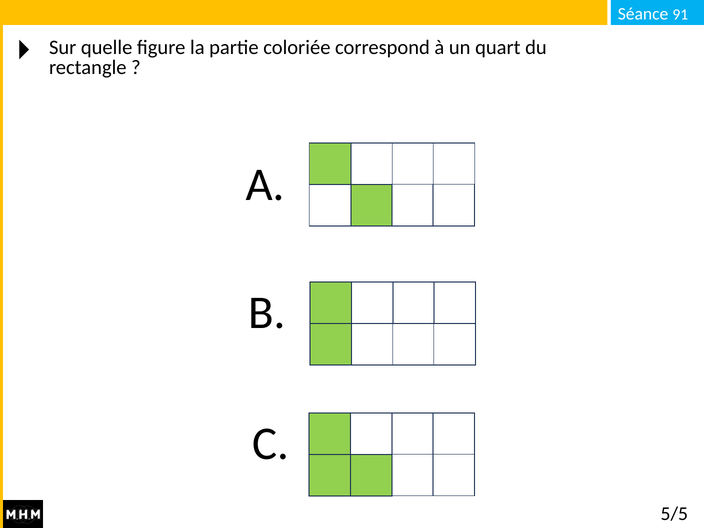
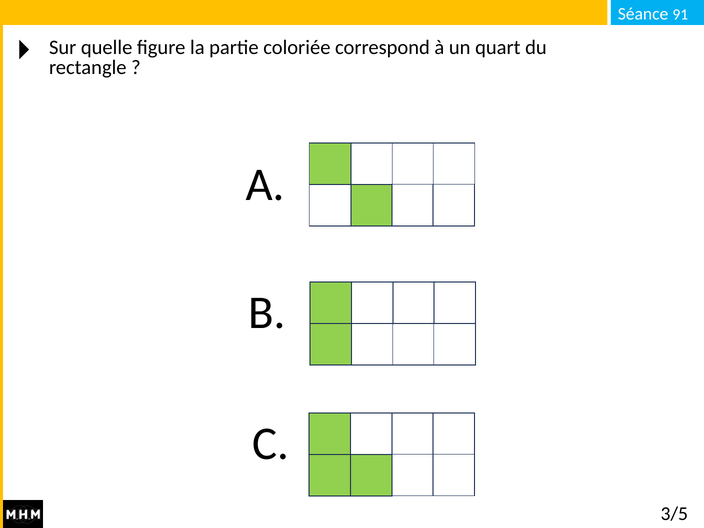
5/5: 5/5 -> 3/5 (674, 514)
